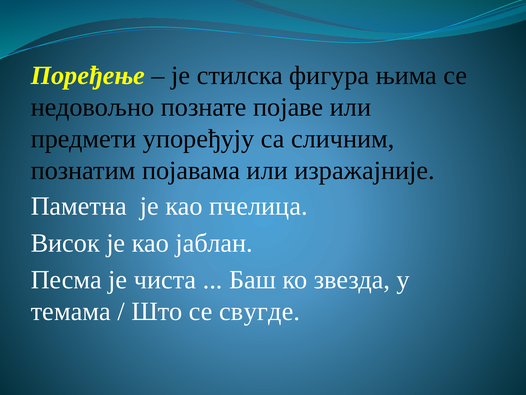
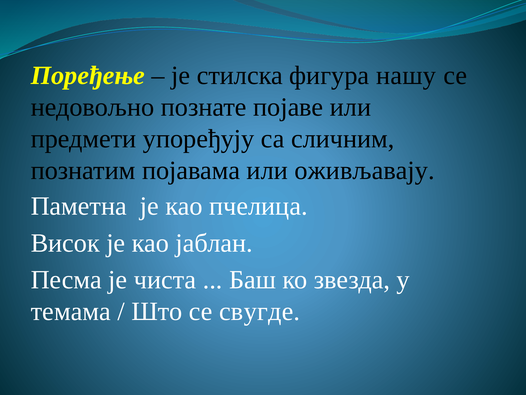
њима: њима -> нашу (406, 75)
изражајније: изражајније -> оживљавају (365, 170)
